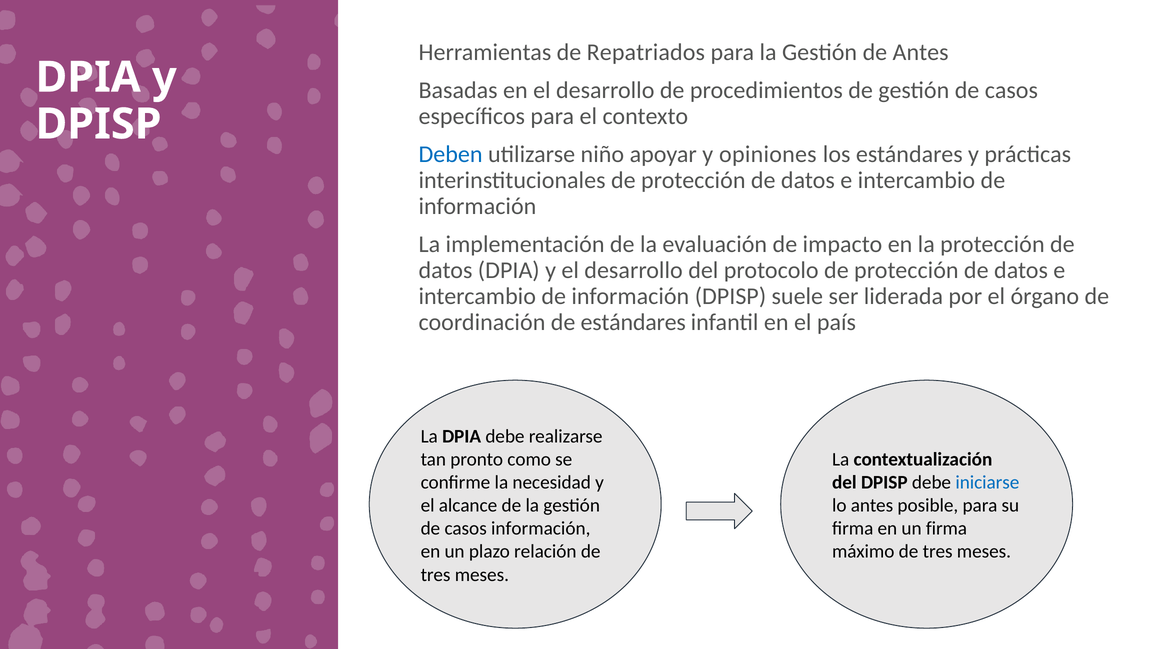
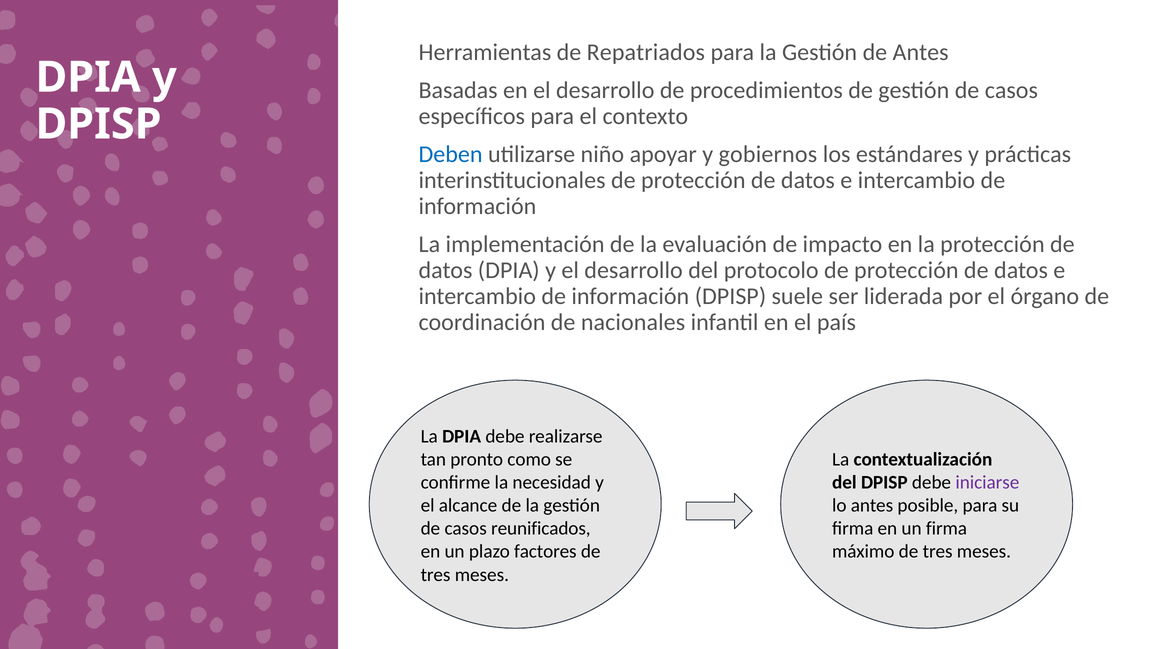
opiniones: opiniones -> gobiernos (768, 154)
de estándares: estándares -> nacionales (633, 322)
iniciarse colour: blue -> purple (987, 483)
casos información: información -> reunificados (541, 529)
relación: relación -> factores (545, 552)
